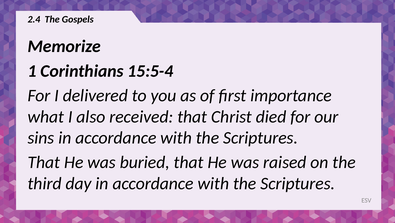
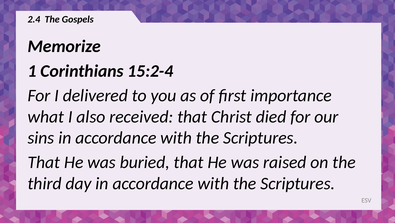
15:5-4: 15:5-4 -> 15:2-4 (150, 71)
